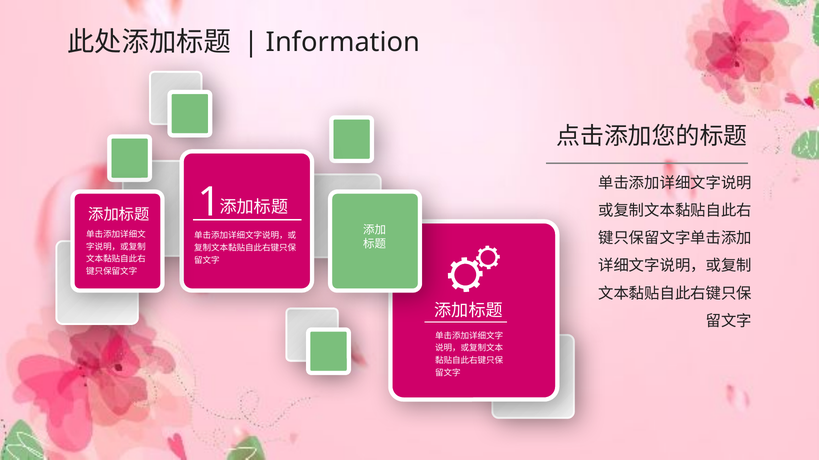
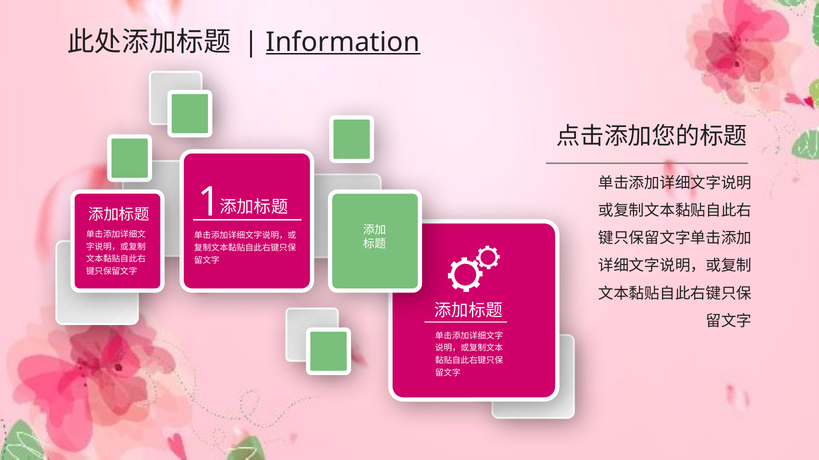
Information underline: none -> present (343, 42)
